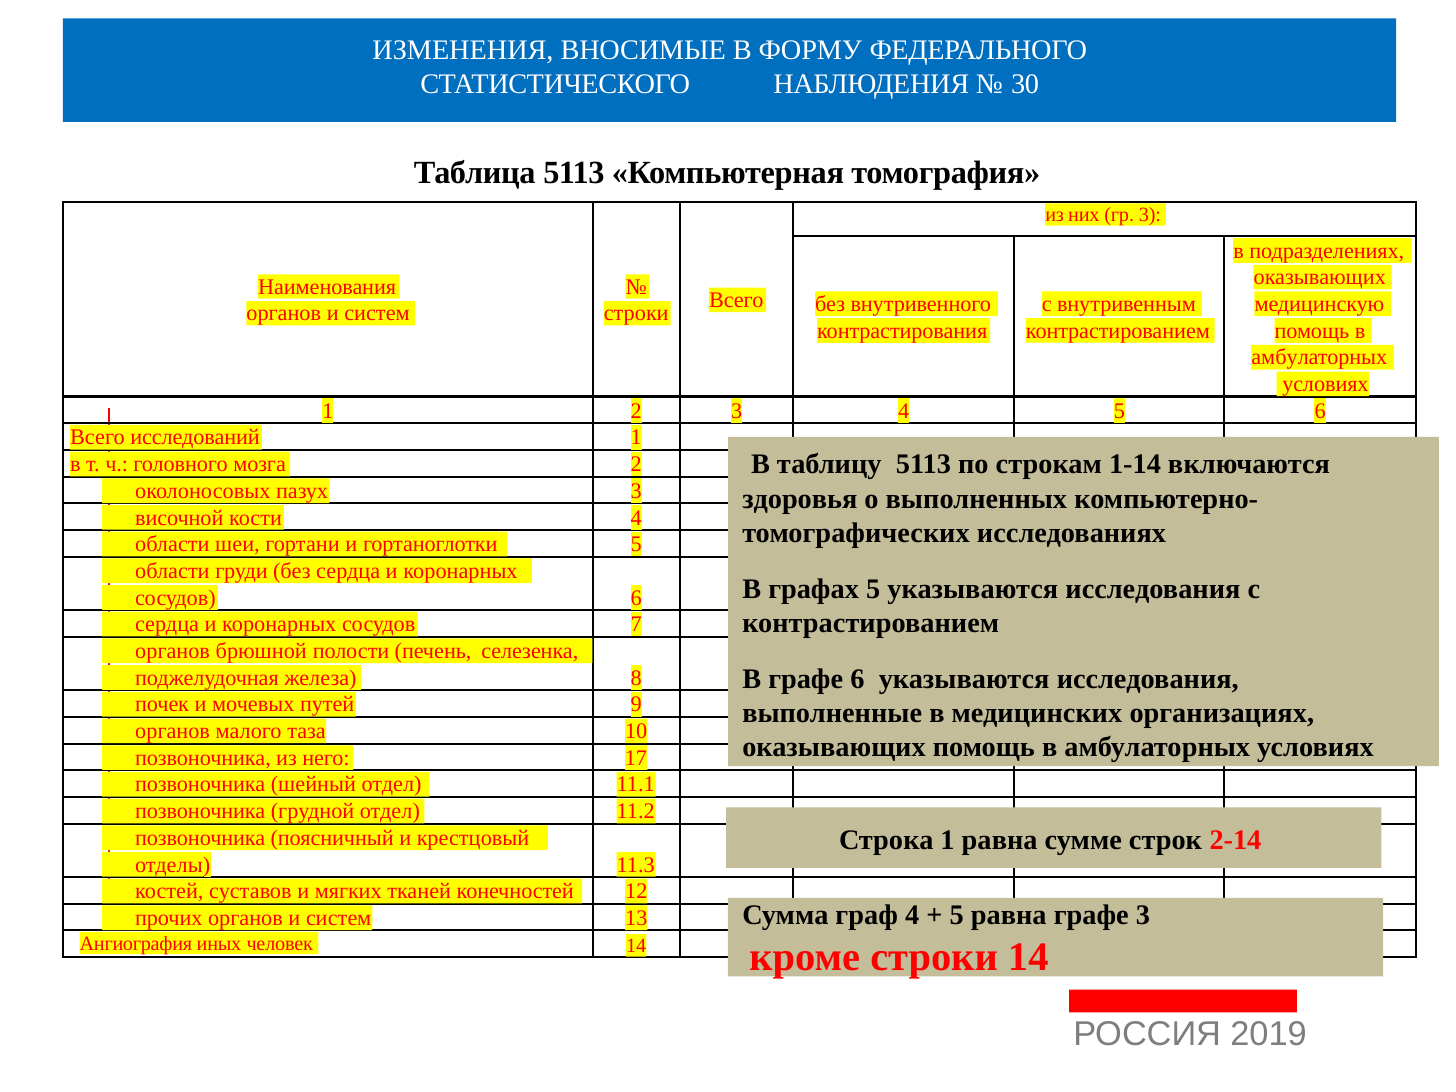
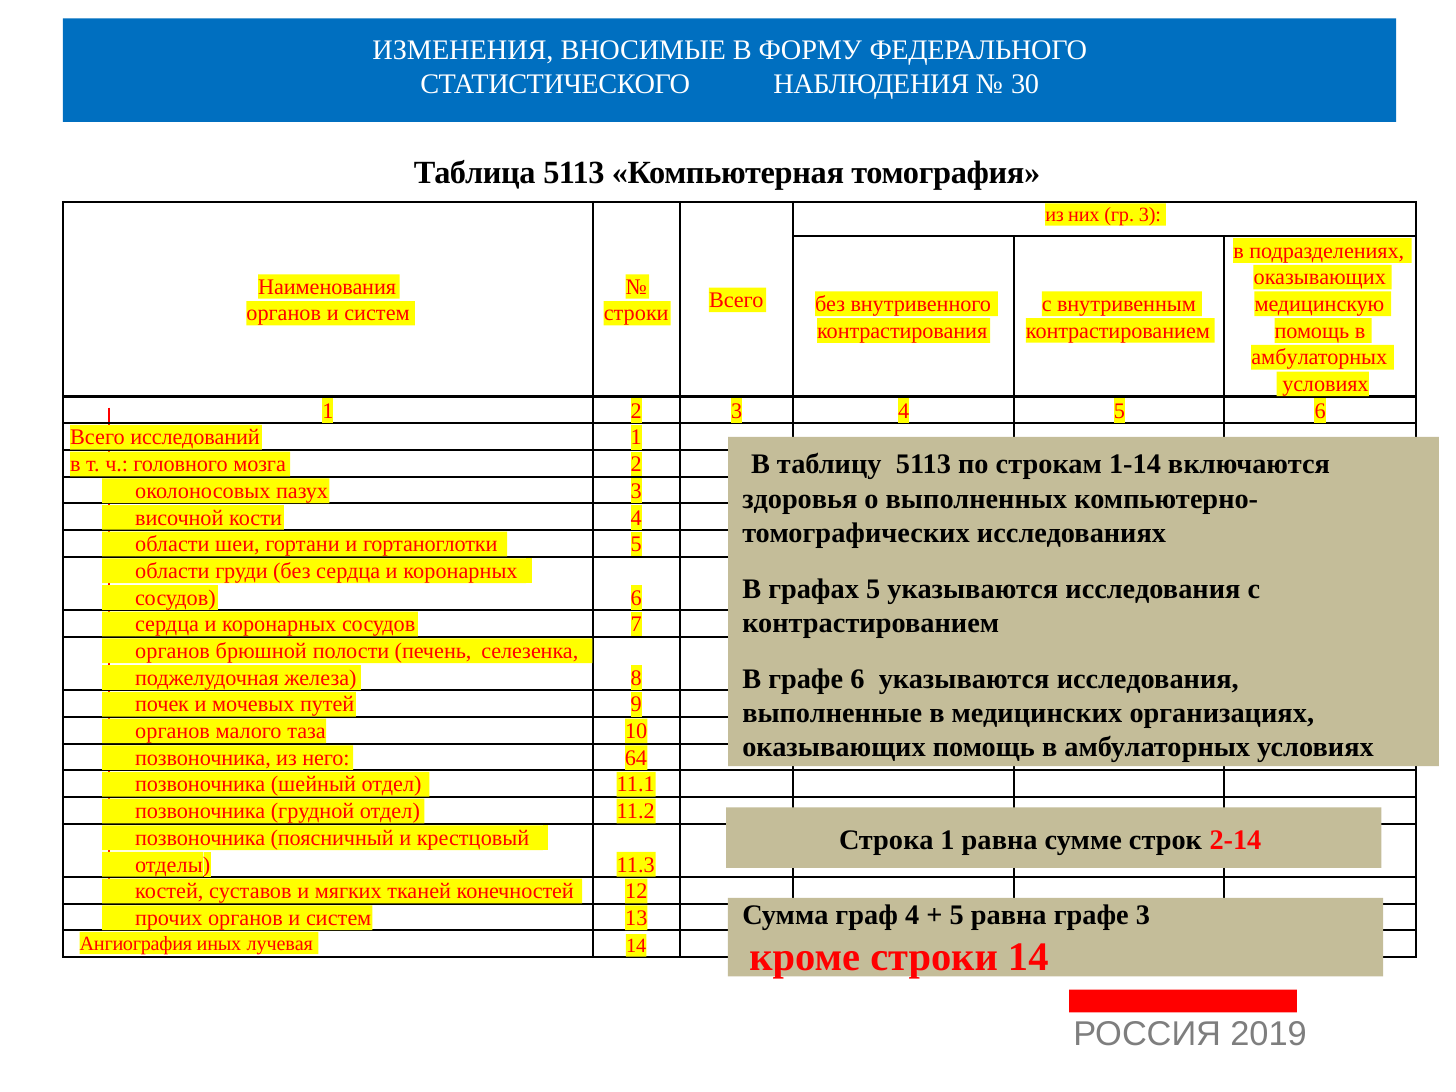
17: 17 -> 64 (636, 758)
человек: человек -> лучевая (280, 943)
